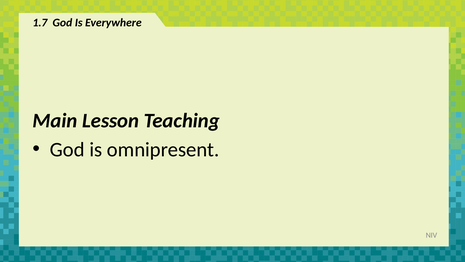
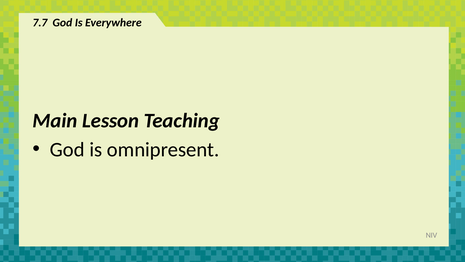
1.7: 1.7 -> 7.7 (40, 23)
